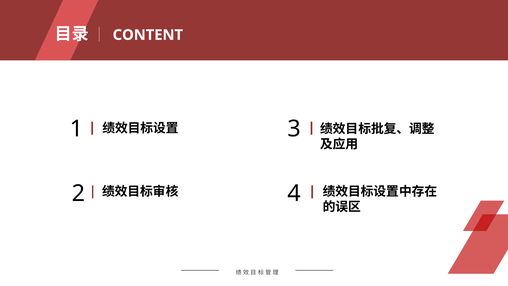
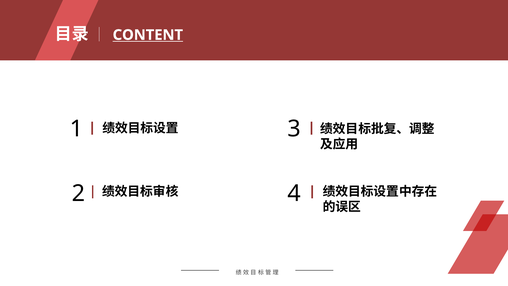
CONTENT underline: none -> present (148, 35)
